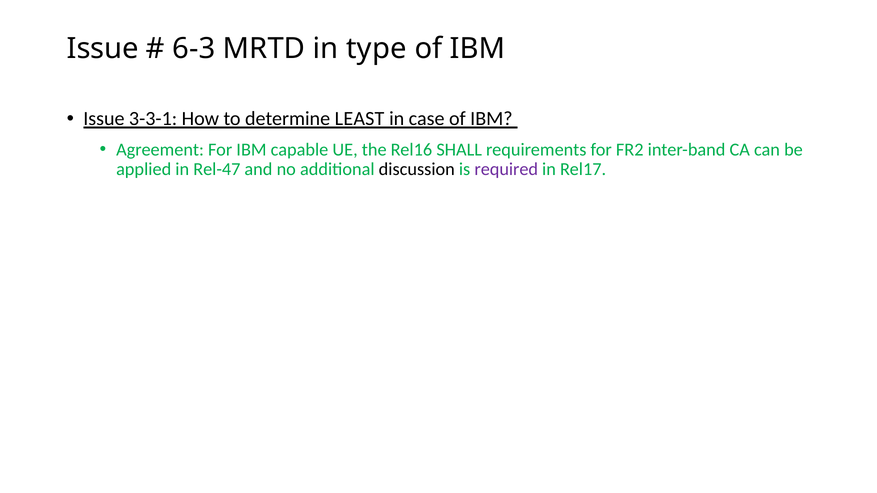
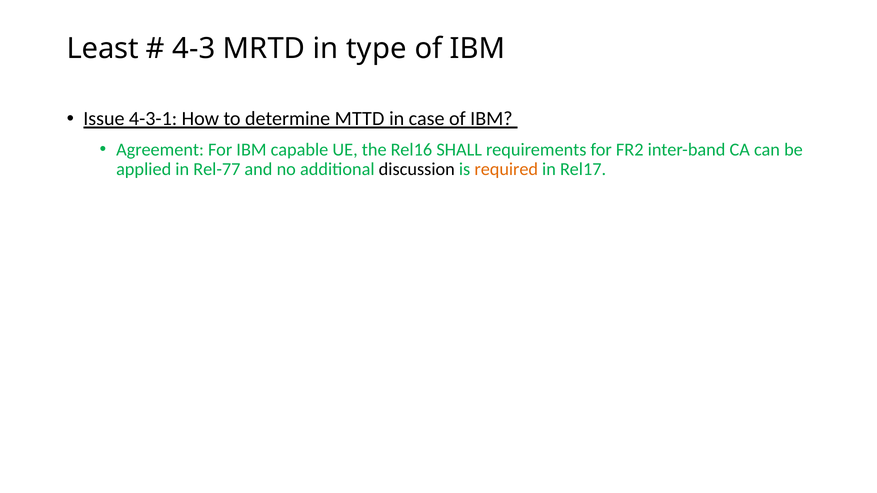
Issue: Issue -> Least (103, 49)
6-3: 6-3 -> 4-3 (194, 49)
3-3-1: 3-3-1 -> 4-3-1 (153, 119)
LEAST: LEAST -> MTTD (360, 119)
Rel-47: Rel-47 -> Rel-77 (217, 169)
required colour: purple -> orange (506, 169)
